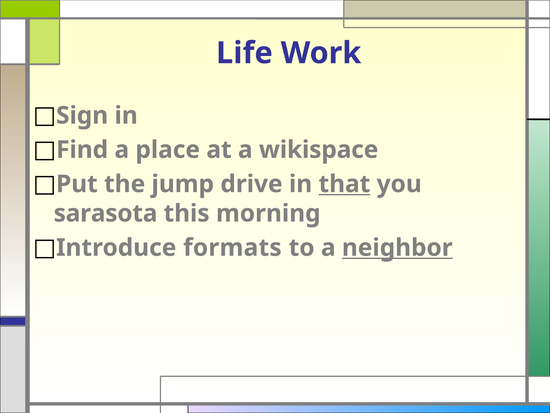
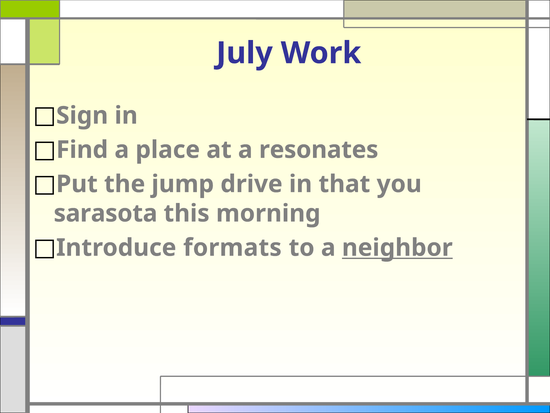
Life: Life -> July (244, 53)
wikispace: wikispace -> resonates (319, 150)
that underline: present -> none (344, 184)
